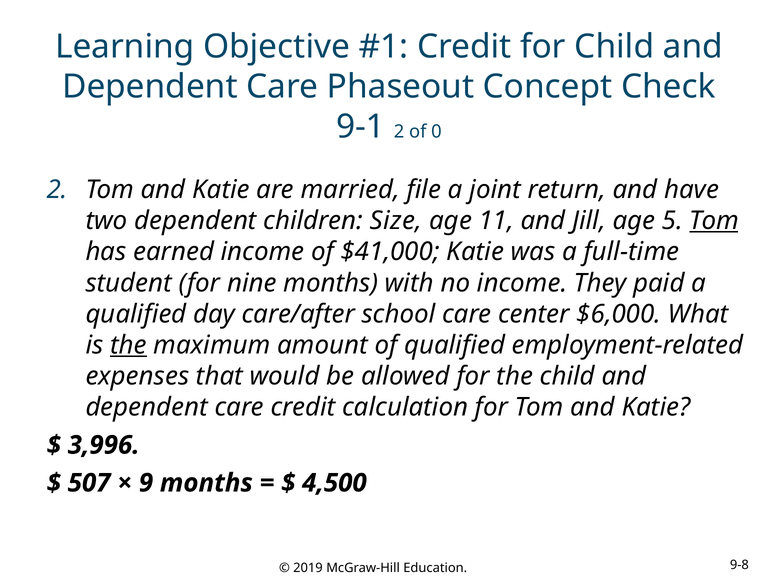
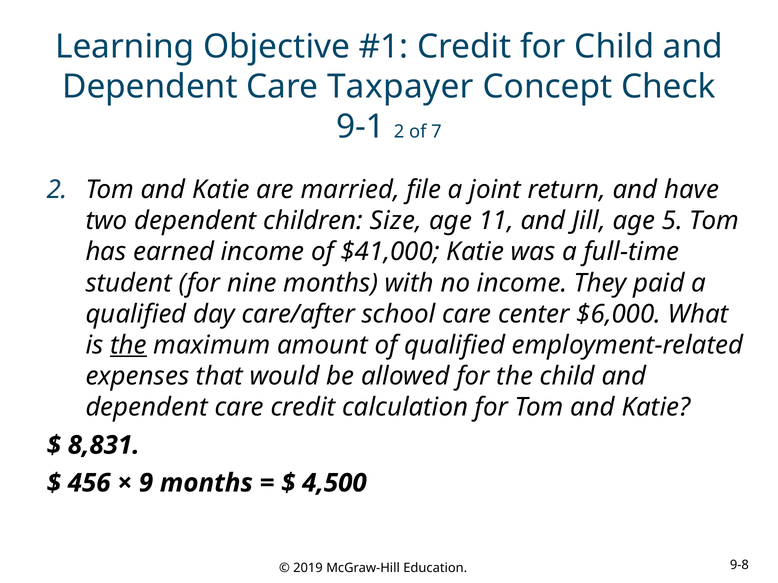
Phaseout: Phaseout -> Taxpayer (400, 87)
0: 0 -> 7 (436, 132)
Tom underline: present -> none (714, 221)
3,996: 3,996 -> 8,831 (104, 446)
507: 507 -> 456 (89, 483)
